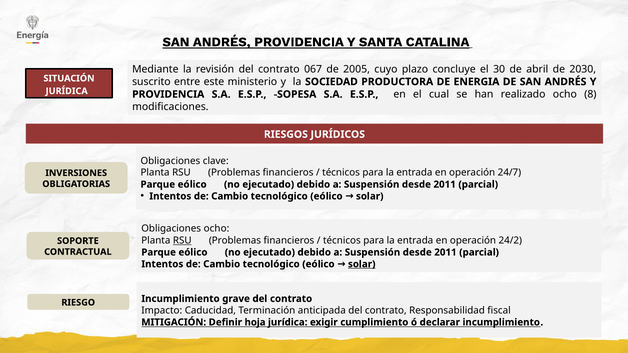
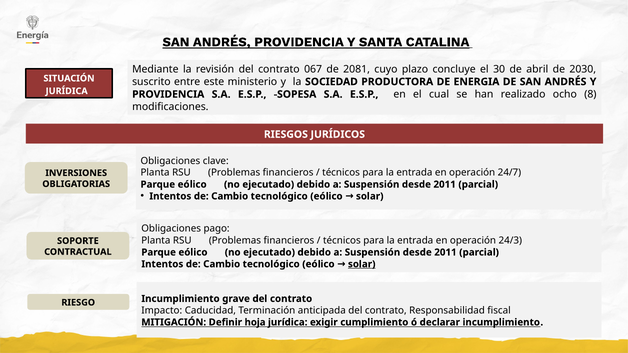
2005: 2005 -> 2081 (357, 69)
Obligaciones ocho: ocho -> pago (217, 229)
RSU underline: present -> none (182, 241)
24/2: 24/2 -> 24/3 (510, 241)
